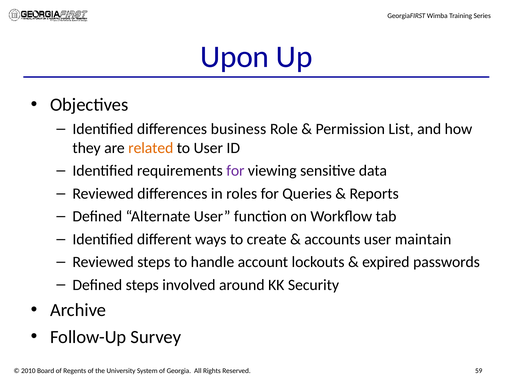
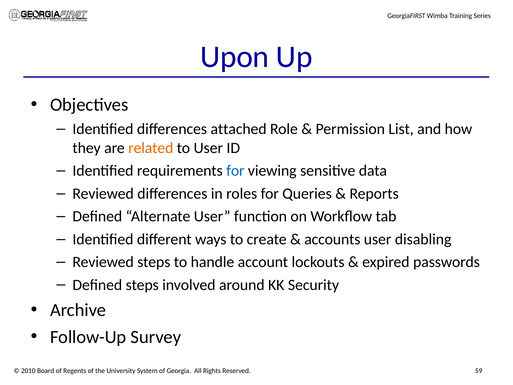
business: business -> attached (239, 129)
for colour: purple -> blue (235, 171)
maintain: maintain -> disabling (423, 239)
